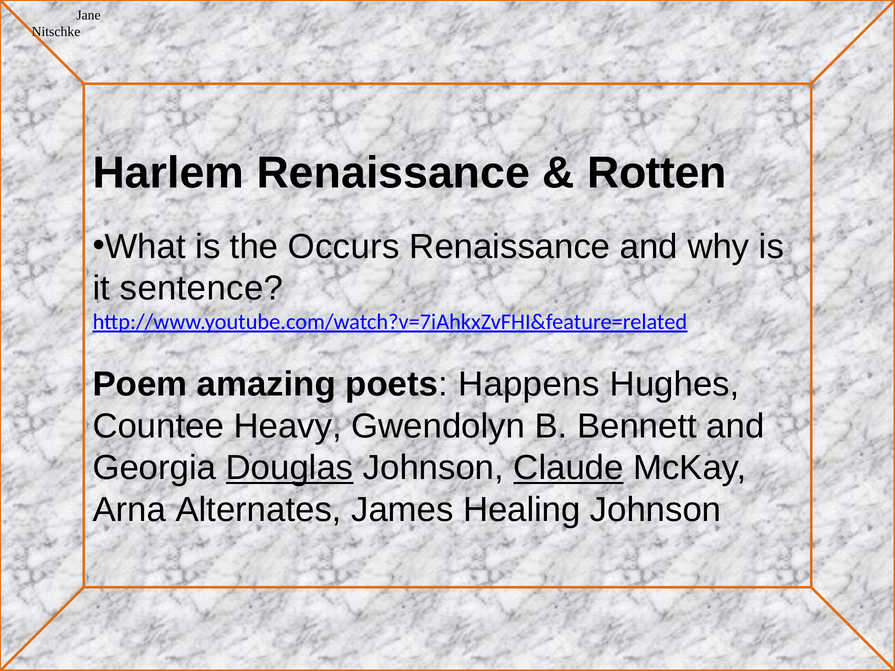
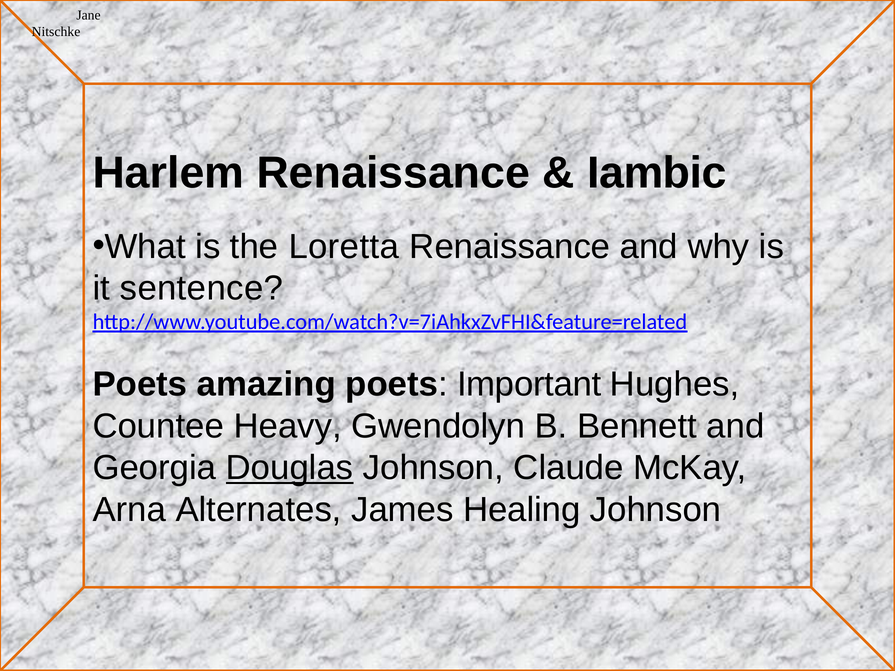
Rotten: Rotten -> Iambic (657, 173)
Occurs: Occurs -> Loretta (344, 247)
Poem: Poem -> Poets (140, 384)
Happens: Happens -> Important (529, 384)
Claude underline: present -> none (569, 468)
